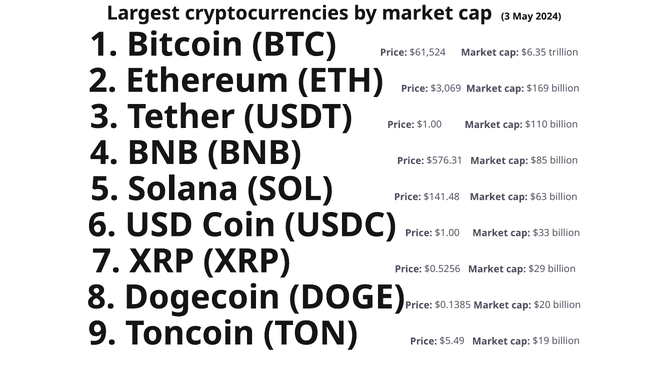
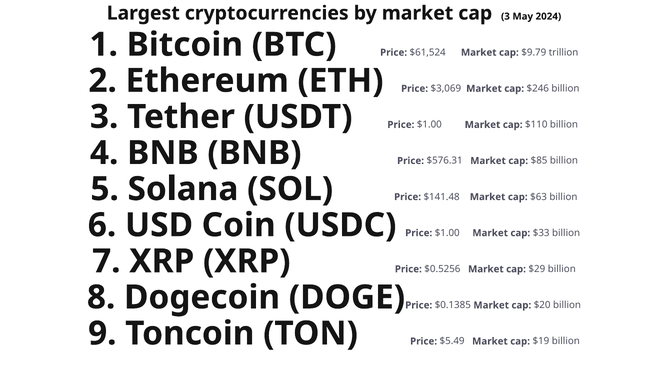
$6.35: $6.35 -> $9.79 (534, 52)
$169: $169 -> $246 (538, 89)
